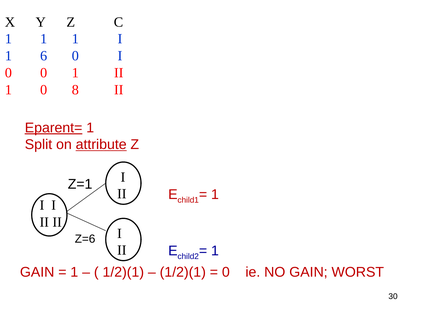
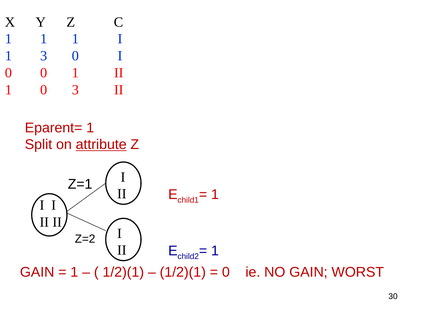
1 6: 6 -> 3 (44, 56)
0 8: 8 -> 3 (75, 90)
Eparent= underline: present -> none (54, 128)
Z=6: Z=6 -> Z=2 (85, 239)
